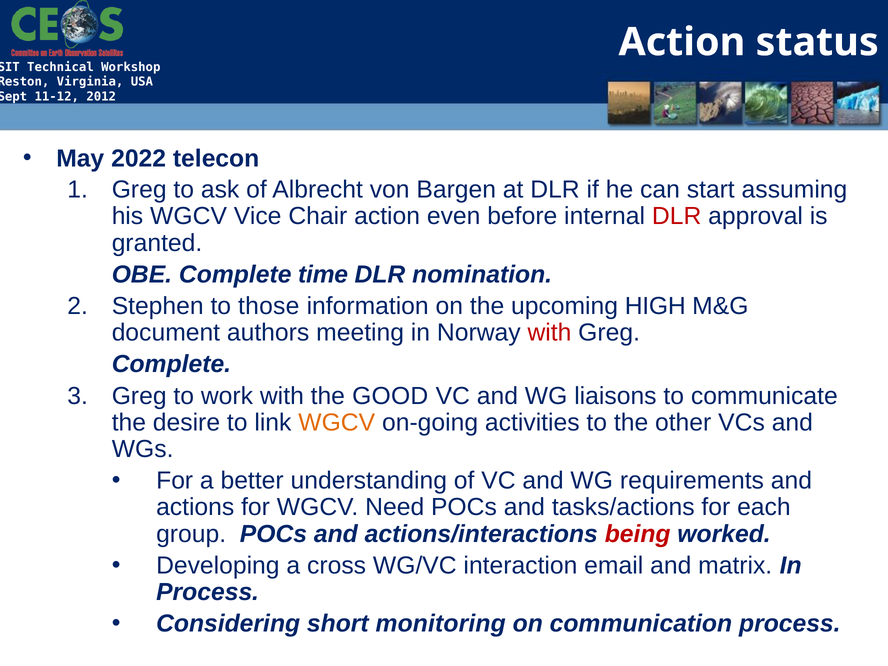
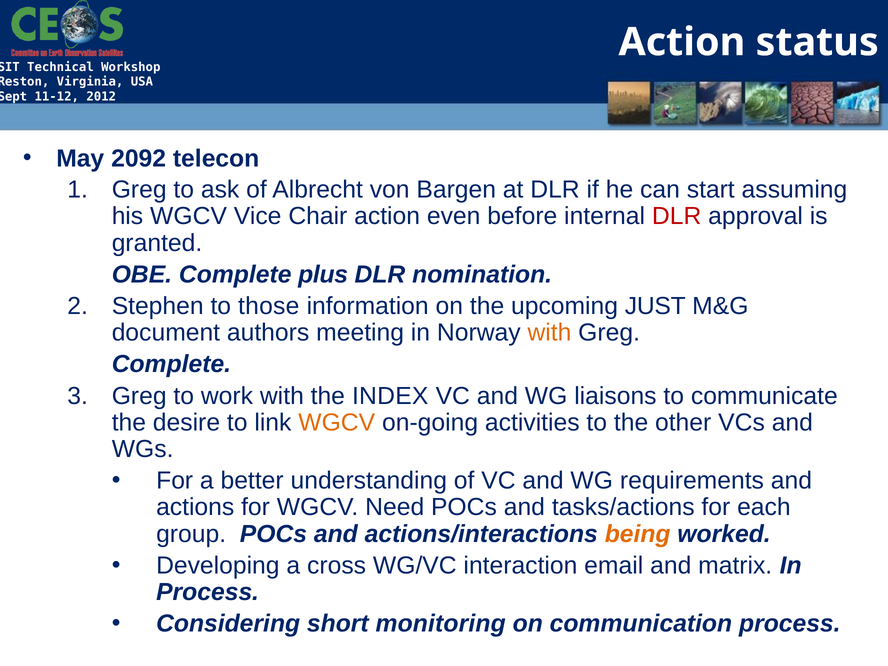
2022: 2022 -> 2092 (139, 158)
time: time -> plus (323, 275)
HIGH: HIGH -> JUST (655, 306)
with colour: red -> orange (549, 333)
GOOD: GOOD -> INDEX (390, 396)
being colour: red -> orange (638, 534)
